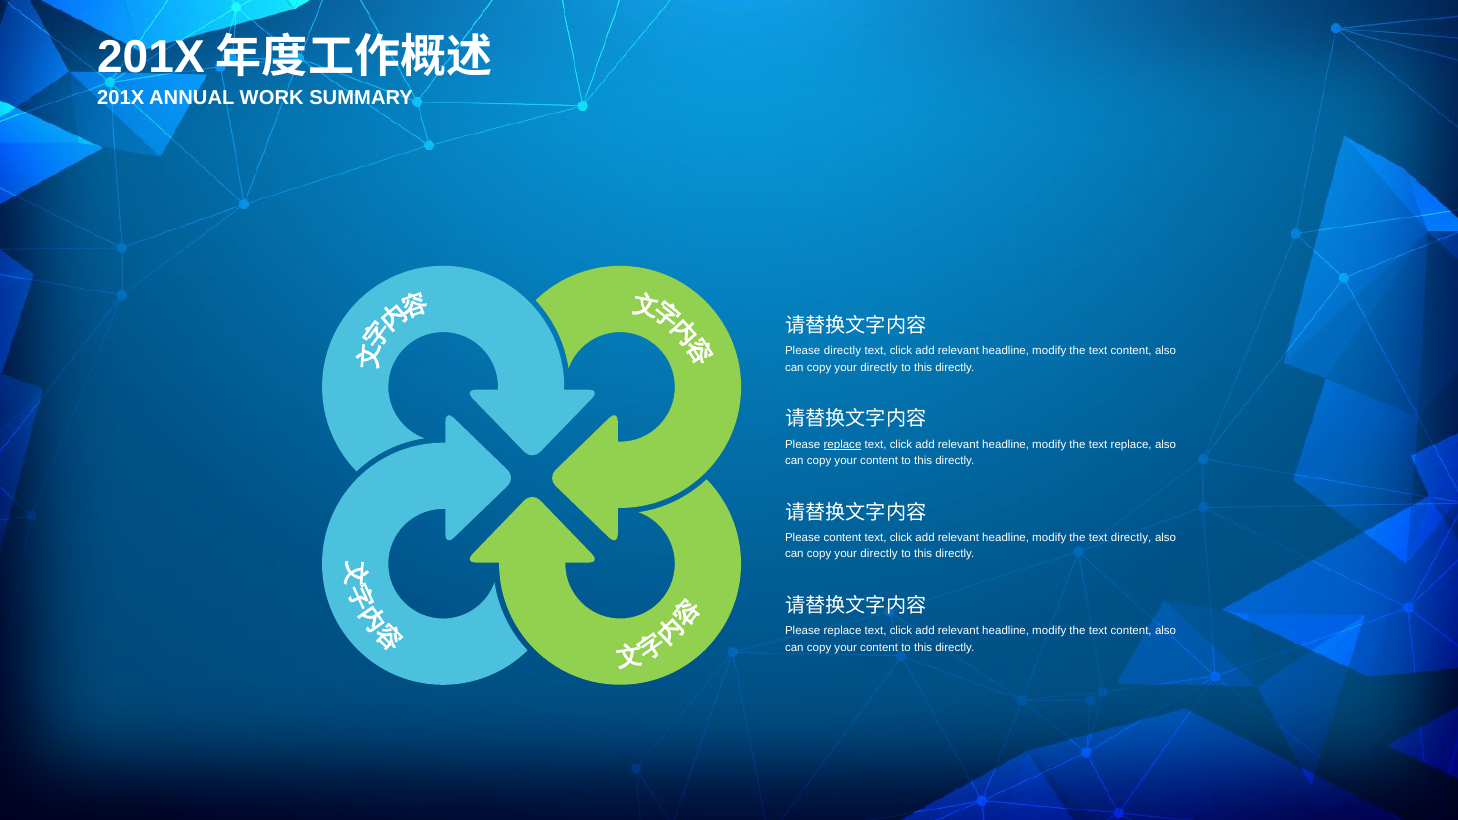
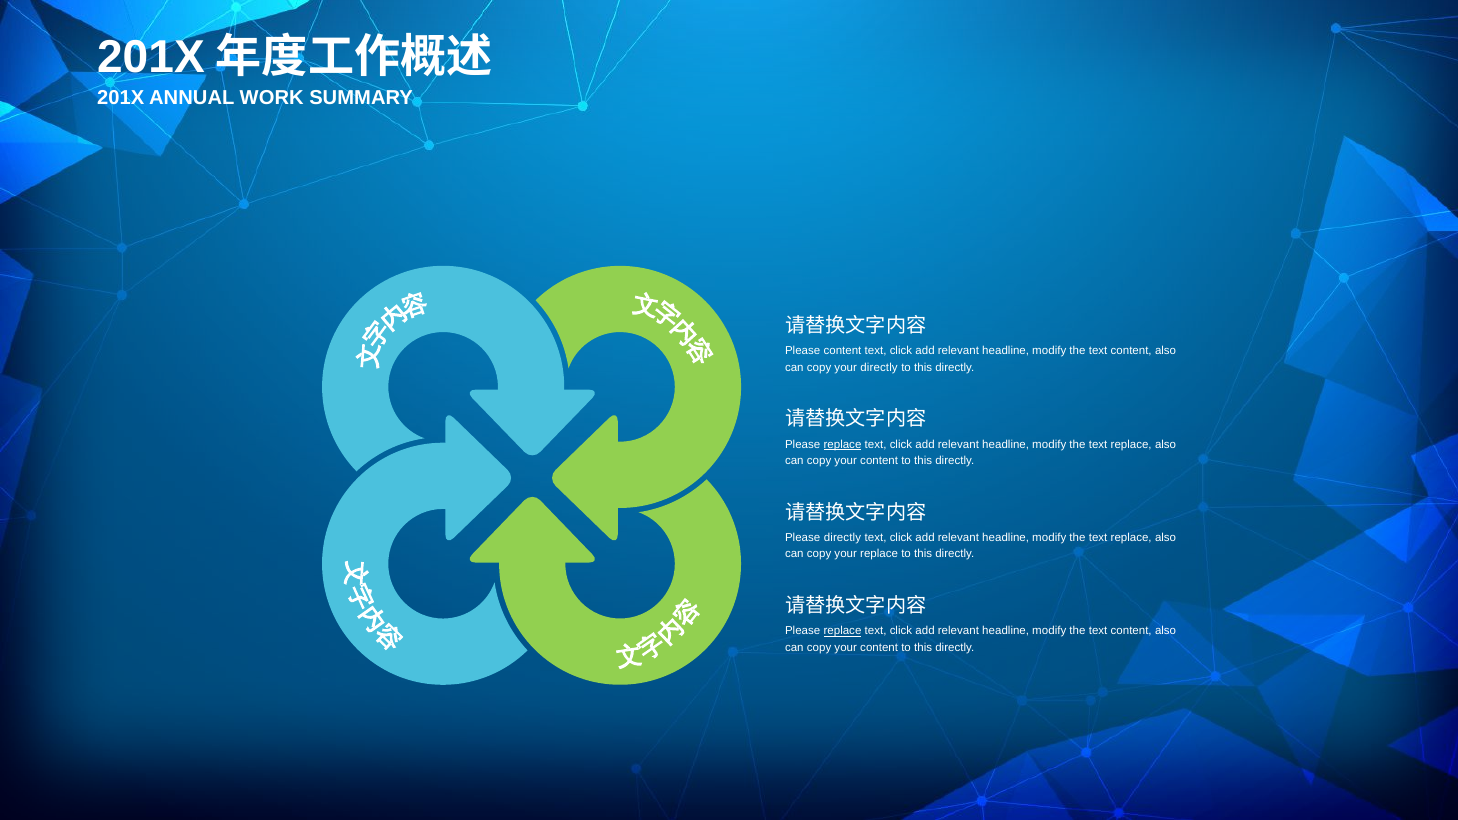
Please directly: directly -> content (843, 351)
Please content: content -> directly (842, 538)
directly: directly -> replace (1131, 538)
directly: directly -> replace (879, 554)
replace underline: none -> present (843, 631)
